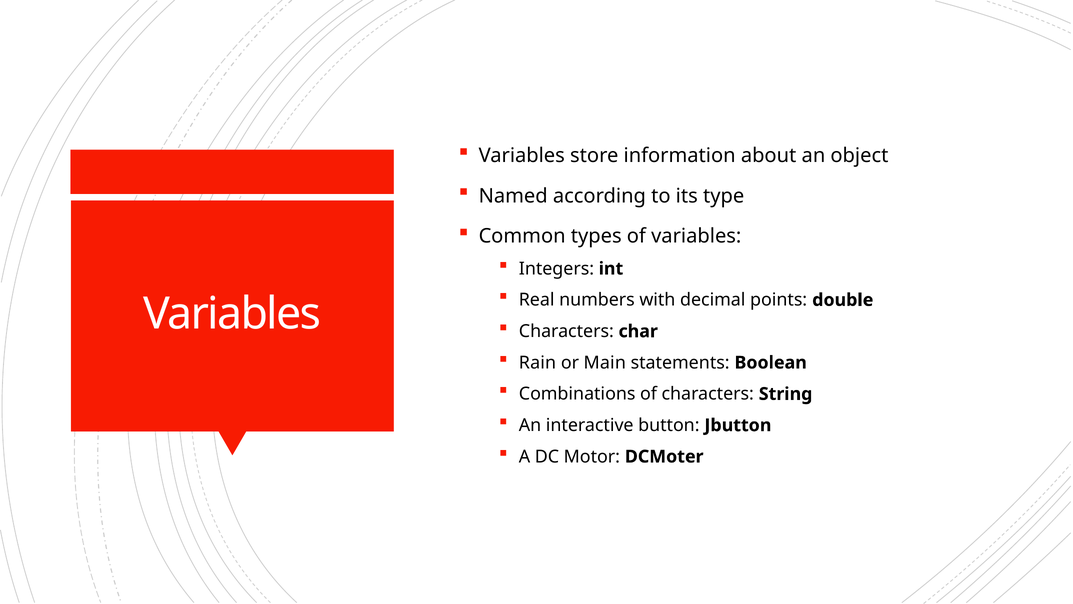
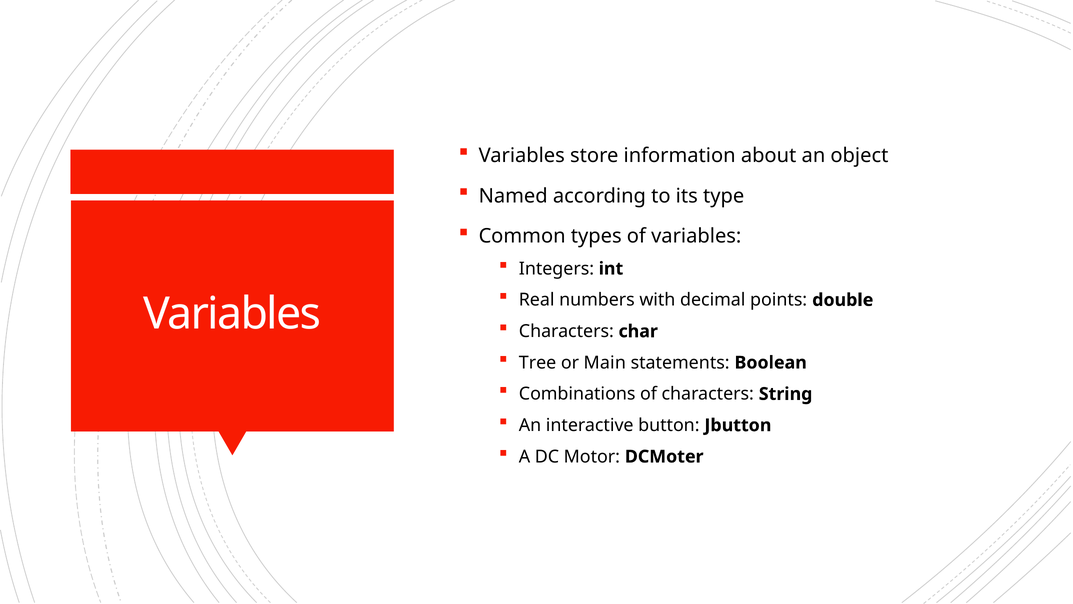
Rain: Rain -> Tree (538, 362)
